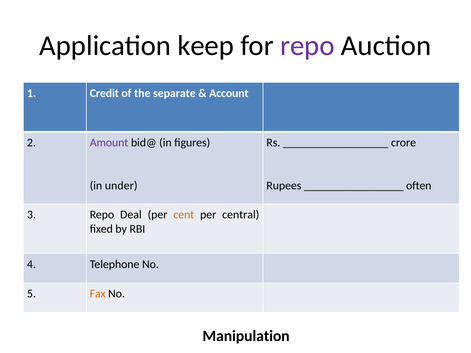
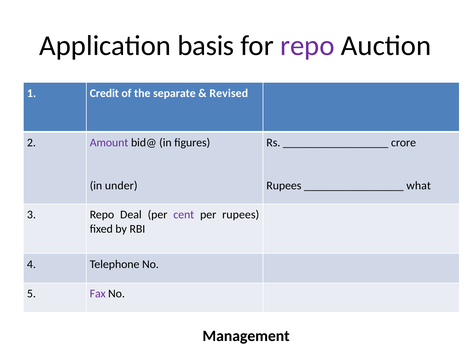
keep: keep -> basis (206, 46)
Account: Account -> Revised (229, 93)
often: often -> what (419, 186)
cent colour: orange -> purple (184, 215)
per central: central -> rupees (241, 215)
Fax colour: orange -> purple (98, 294)
Manipulation: Manipulation -> Management (246, 336)
